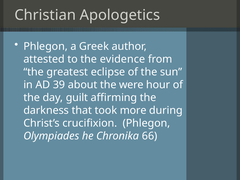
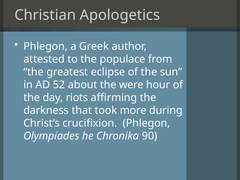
evidence: evidence -> populace (123, 59)
39: 39 -> 52 (59, 85)
guilt: guilt -> riots (77, 98)
66: 66 -> 90 (150, 136)
